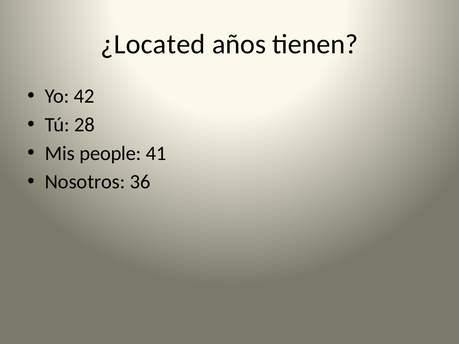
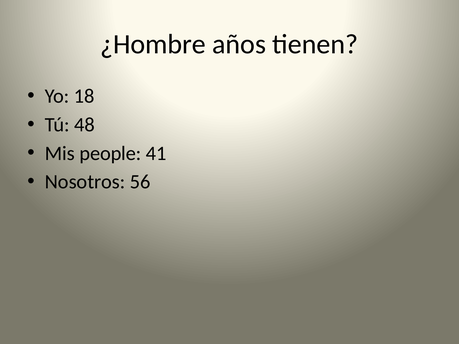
¿Located: ¿Located -> ¿Hombre (153, 44)
42: 42 -> 18 (84, 96)
28: 28 -> 48 (85, 125)
36: 36 -> 56 (140, 182)
